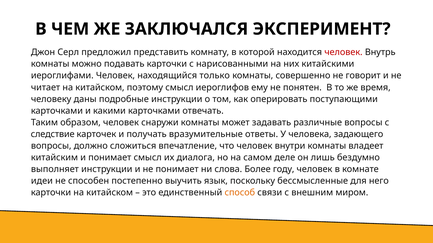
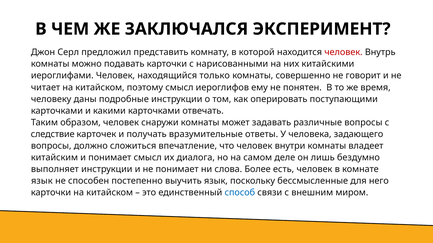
году: году -> есть (284, 170)
идеи: идеи -> язык (42, 181)
способ colour: orange -> blue (240, 193)
